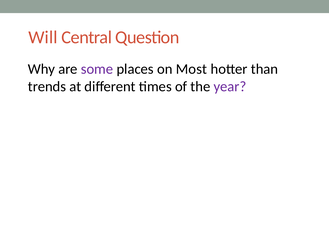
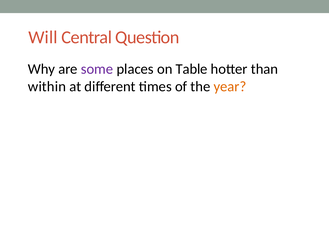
Most: Most -> Table (192, 69)
trends: trends -> within (47, 87)
year colour: purple -> orange (230, 87)
